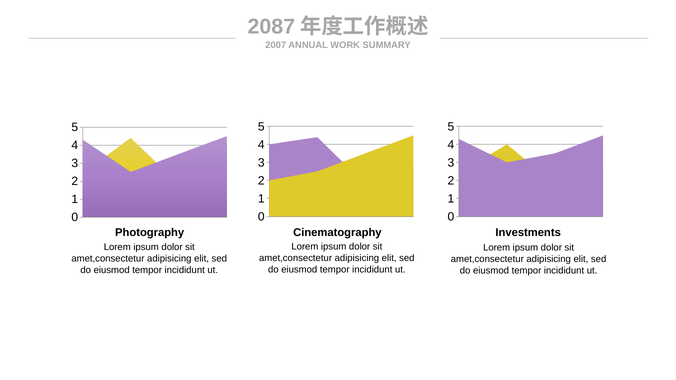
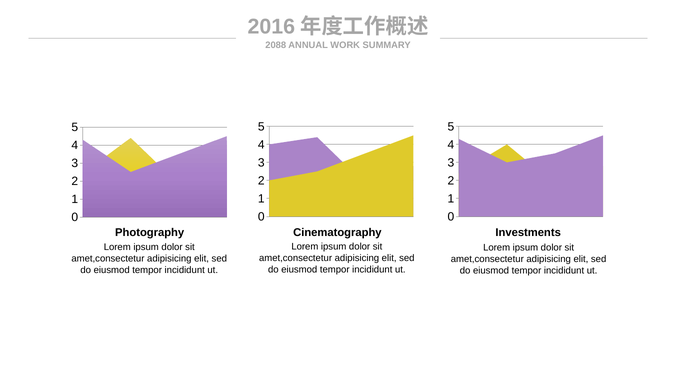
2087: 2087 -> 2016 (271, 27)
2007: 2007 -> 2088 (276, 45)
